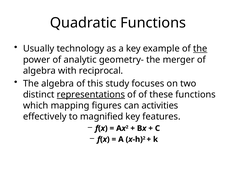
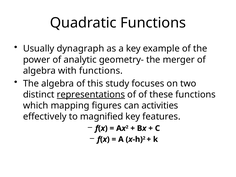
technology: technology -> dynagraph (80, 49)
the underline: present -> none (200, 49)
with reciprocal: reciprocal -> functions (101, 71)
